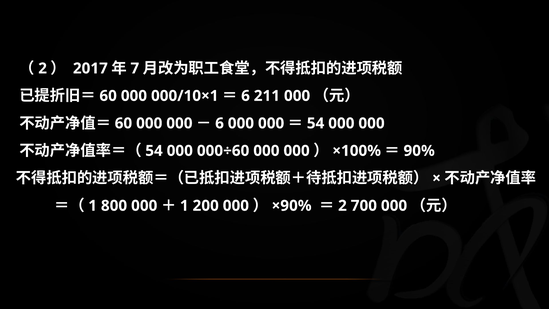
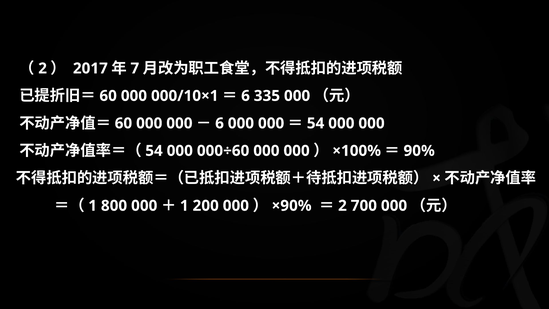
211: 211 -> 335 (267, 96)
